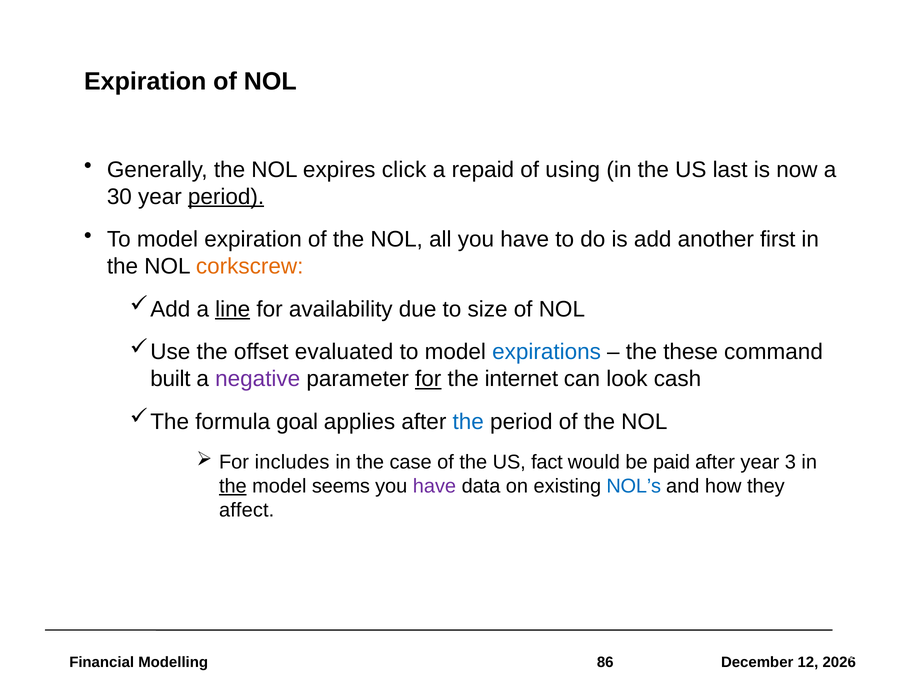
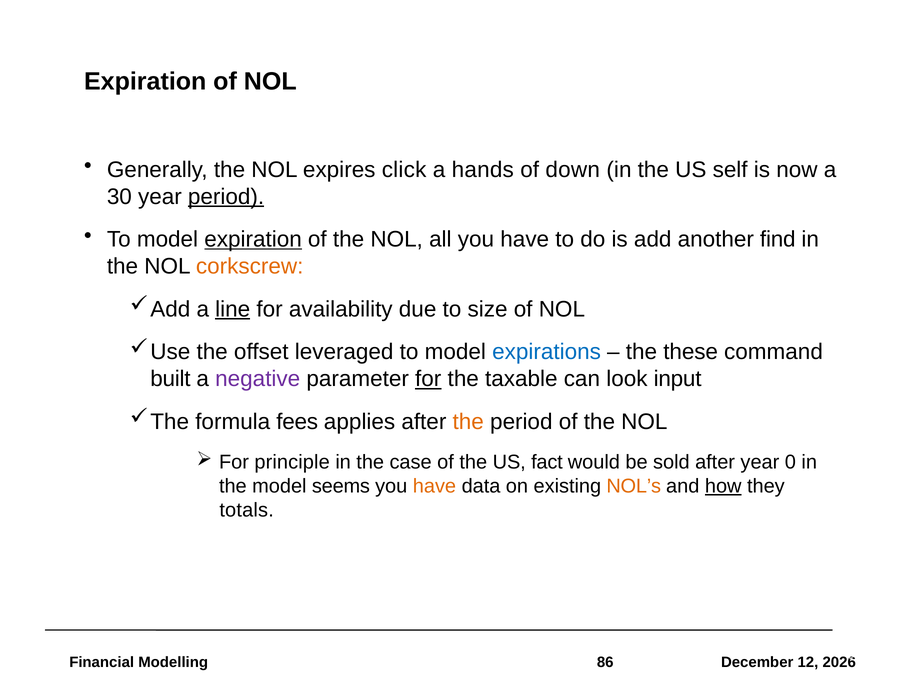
repaid: repaid -> hands (483, 170)
using: using -> down (573, 170)
last: last -> self (730, 170)
expiration underline: none -> present (253, 239)
first: first -> find (778, 239)
evaluated: evaluated -> leveraged (344, 352)
internet: internet -> taxable (521, 379)
cash: cash -> input (678, 379)
goal: goal -> fees (297, 422)
the colour: blue -> orange (468, 422)
includes: includes -> principle (292, 462)
paid: paid -> sold (671, 462)
3: 3 -> 0 (790, 462)
the underline: present -> none (233, 486)
have colour: purple -> orange (434, 486)
NOL’s colour: blue -> orange (634, 486)
how underline: none -> present (723, 486)
affect: affect -> totals (247, 510)
